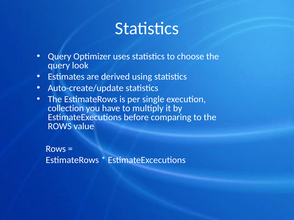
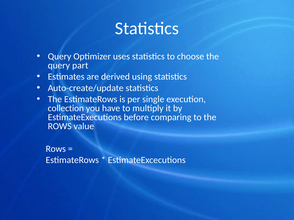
look: look -> part (80, 66)
